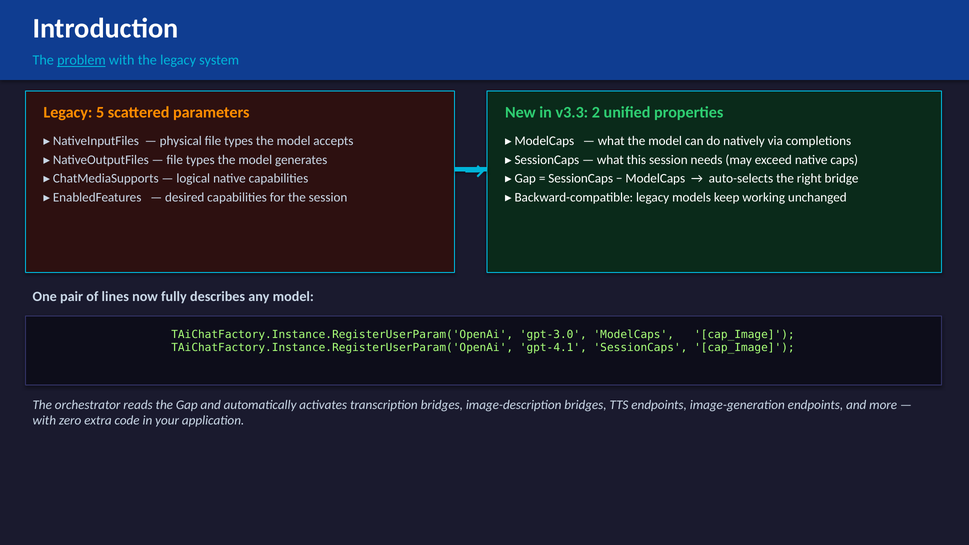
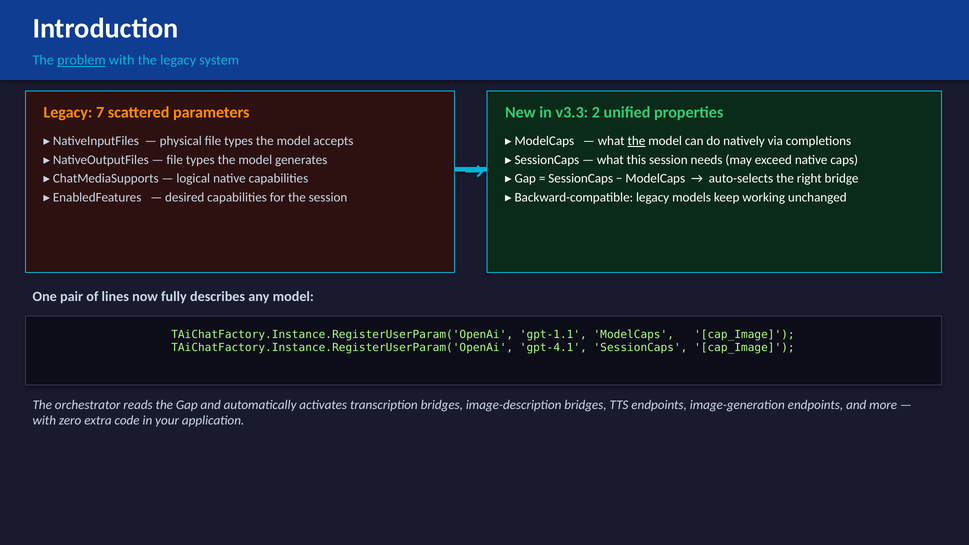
5: 5 -> 7 (100, 113)
the underline: none -> present (636, 141)
gpt-3.0: gpt-3.0 -> gpt-1.1 (553, 334)
